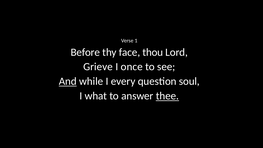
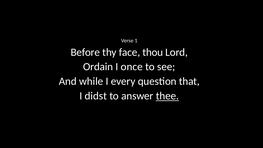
Grieve: Grieve -> Ordain (98, 67)
And underline: present -> none (68, 81)
soul: soul -> that (189, 81)
what: what -> didst (96, 96)
